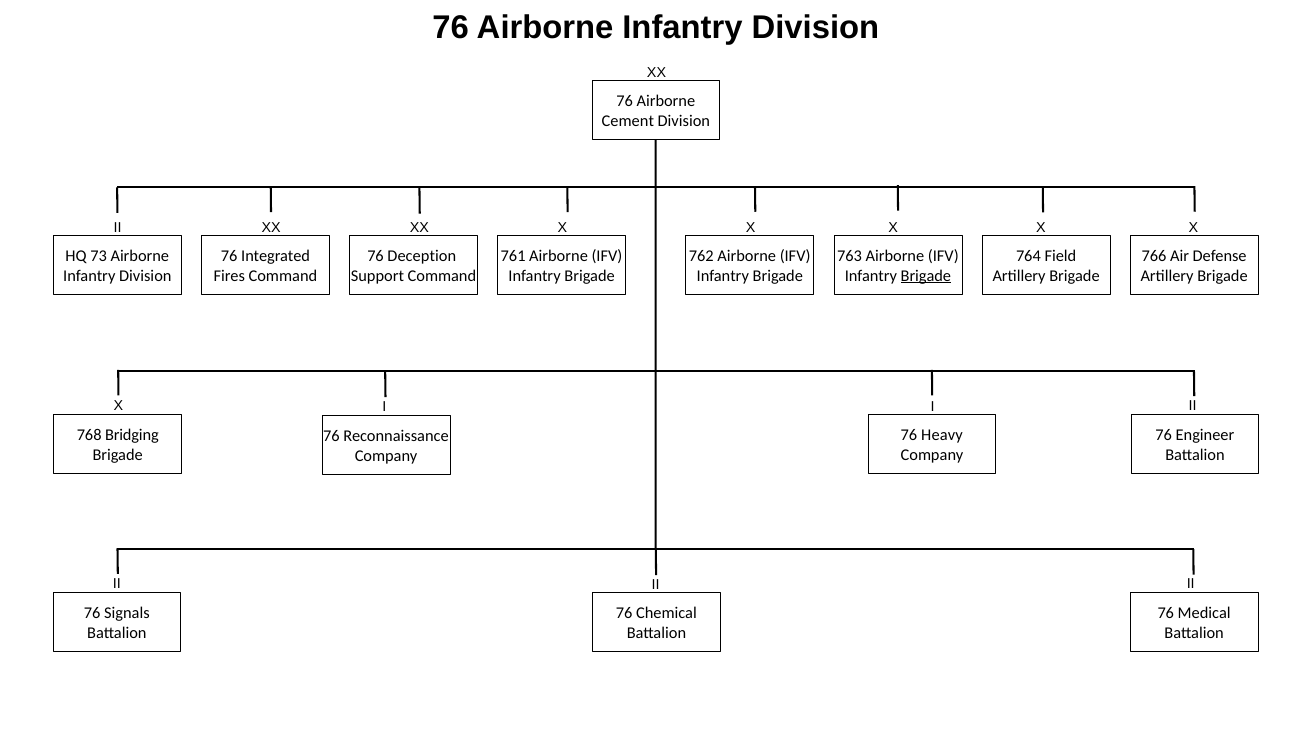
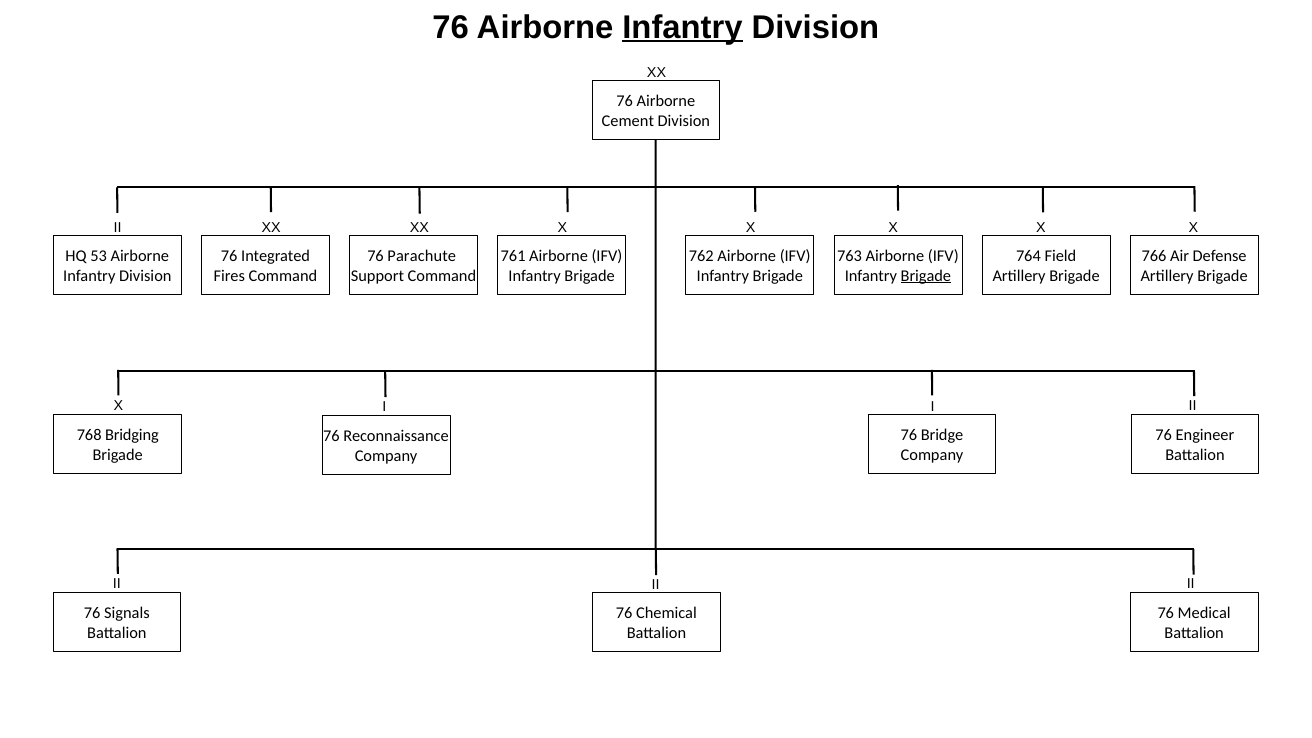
Infantry underline: none -> present (683, 27)
73: 73 -> 53 (99, 256)
Deception: Deception -> Parachute (422, 256)
Heavy: Heavy -> Bridge (942, 435)
